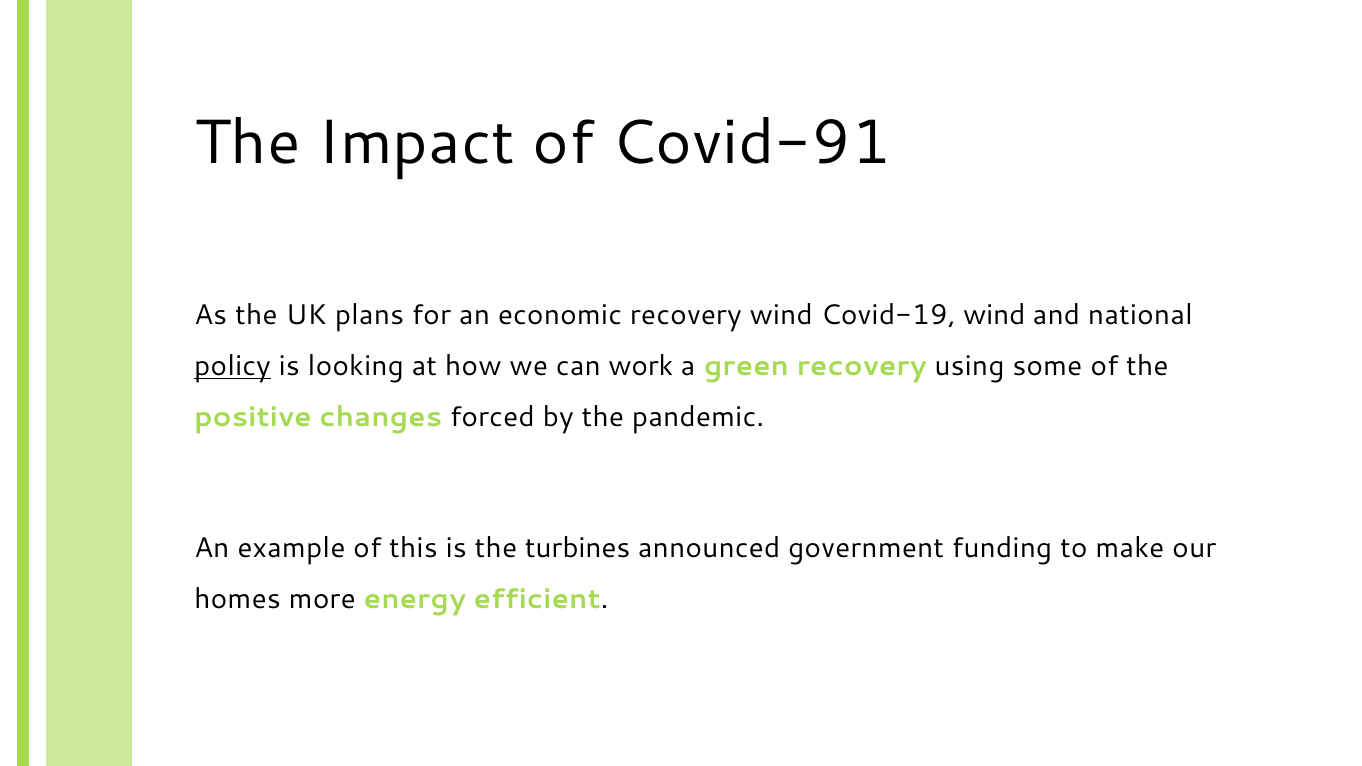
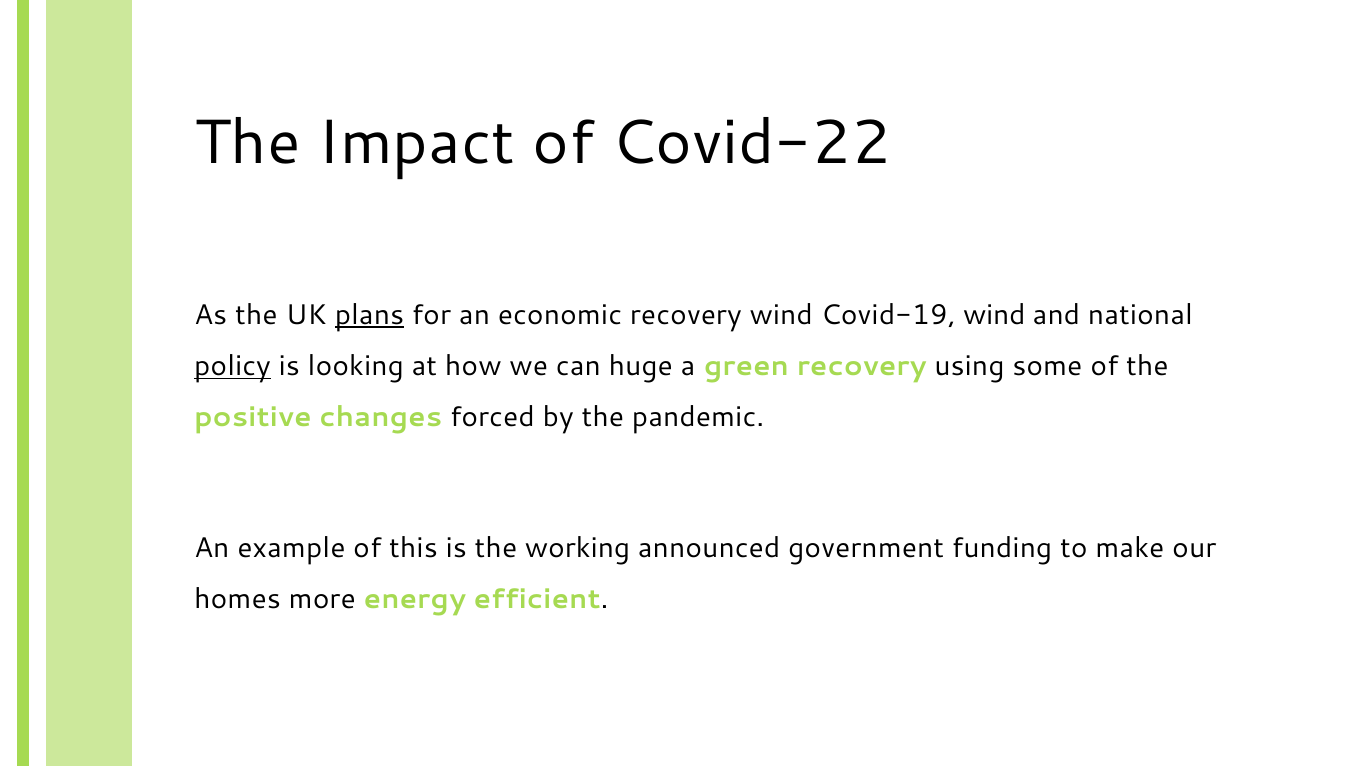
Covid-91: Covid-91 -> Covid-22 (751, 143)
plans underline: none -> present (370, 315)
work: work -> huge (641, 366)
turbines: turbines -> working (578, 548)
